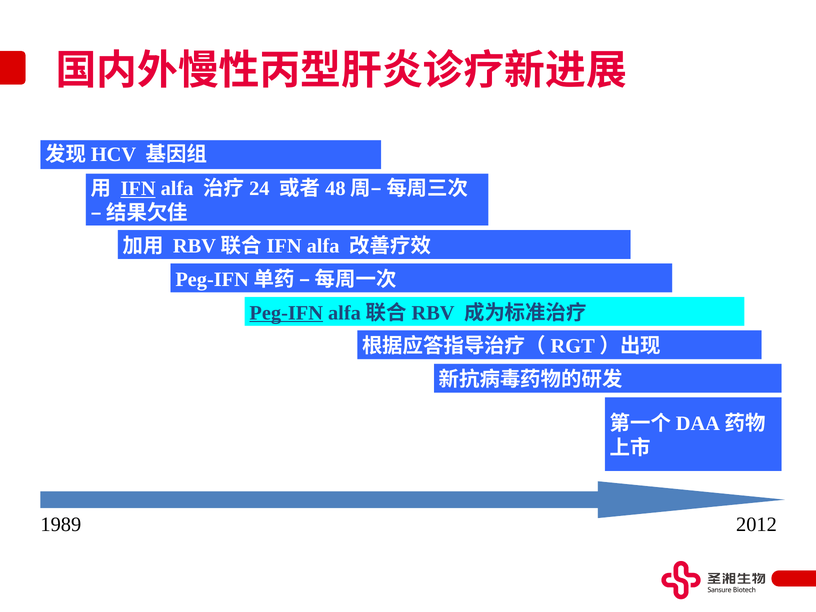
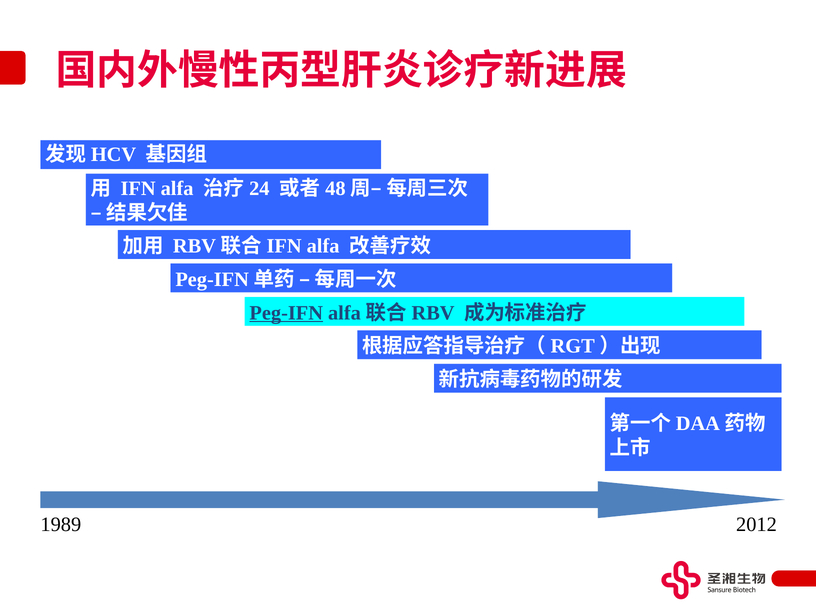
IFN underline: present -> none (138, 189)
